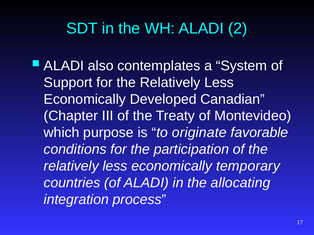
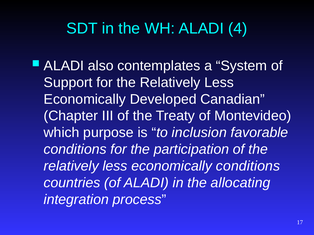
2: 2 -> 4 (238, 29)
originate: originate -> inclusion (199, 133)
economically temporary: temporary -> conditions (248, 166)
